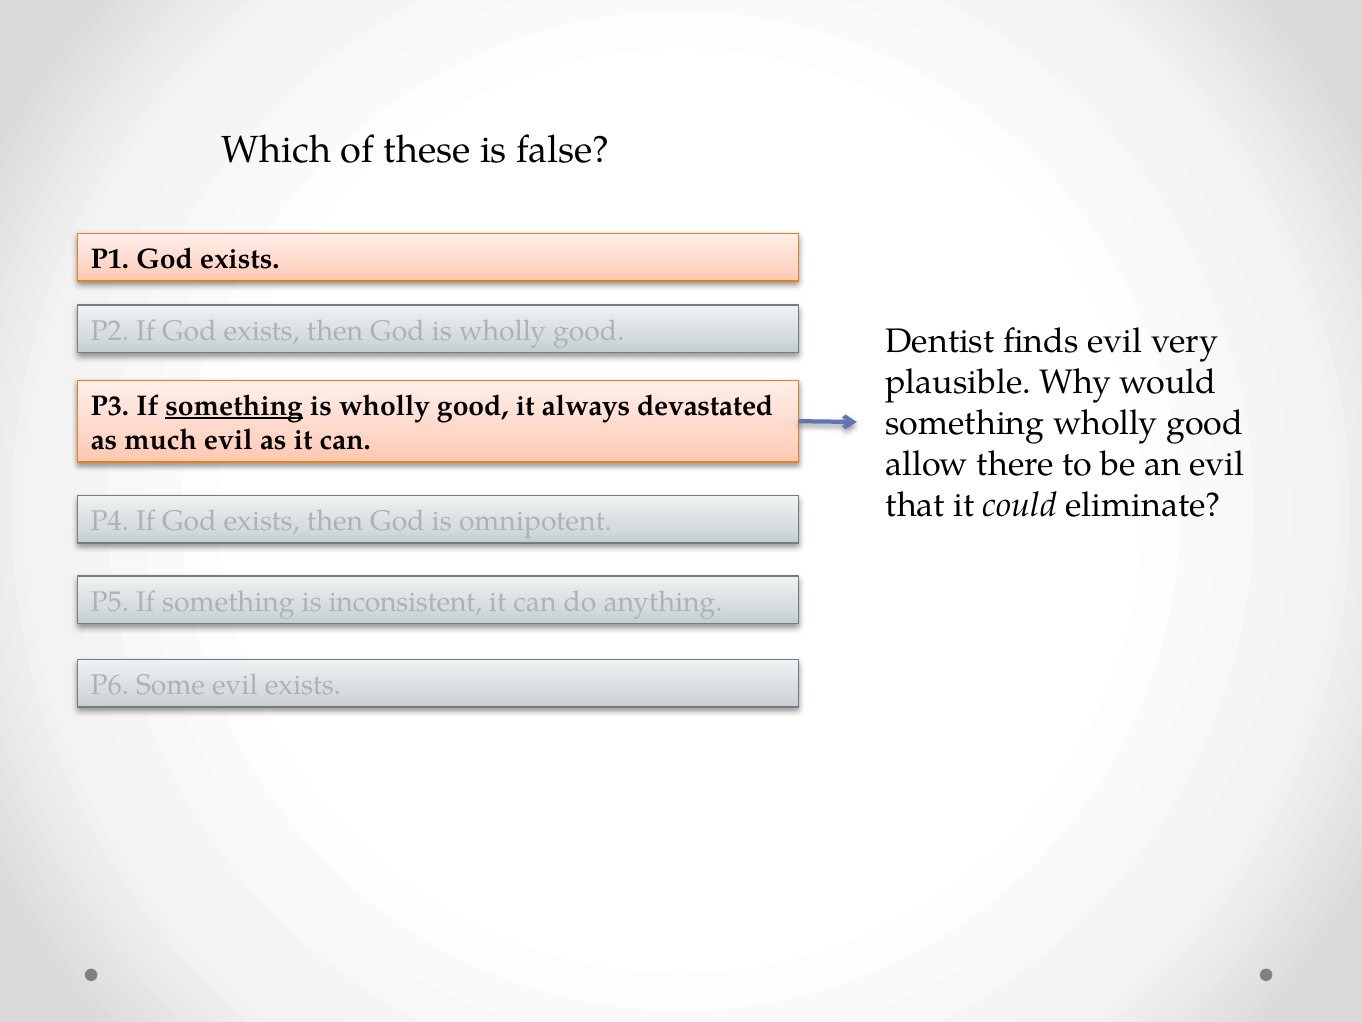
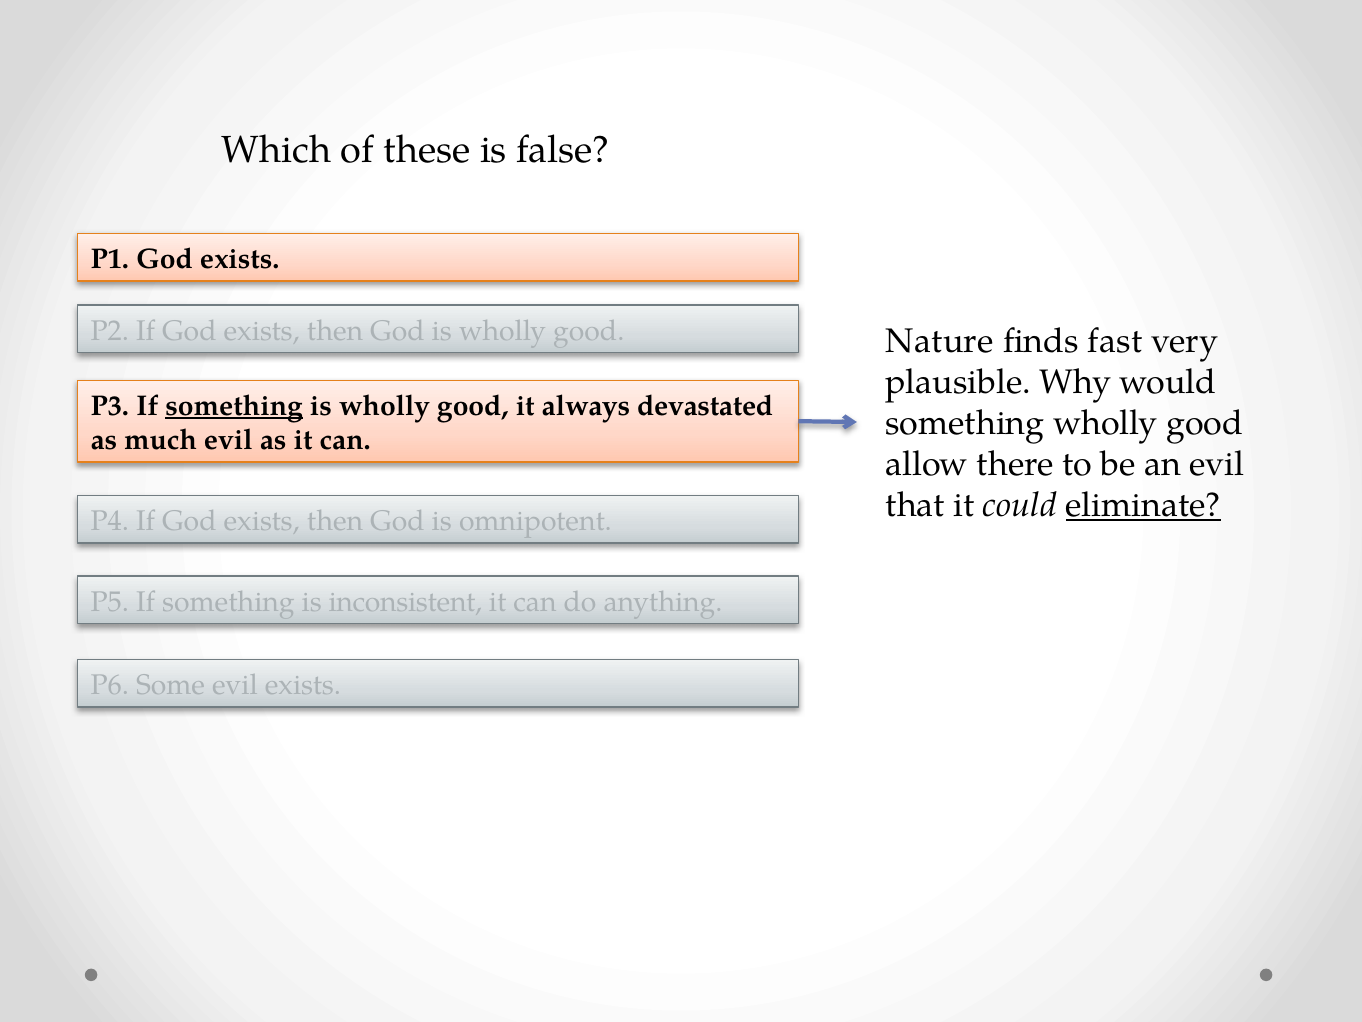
Dentist: Dentist -> Nature (940, 341)
finds evil: evil -> fast (1115, 341)
eliminate underline: none -> present (1143, 505)
